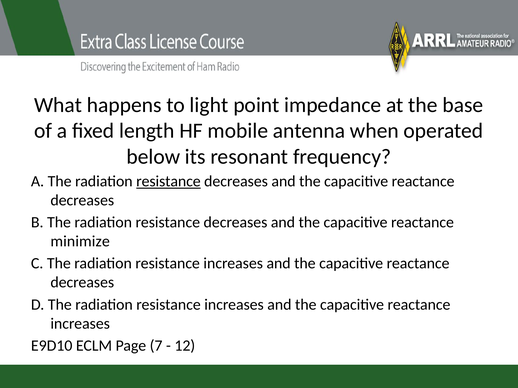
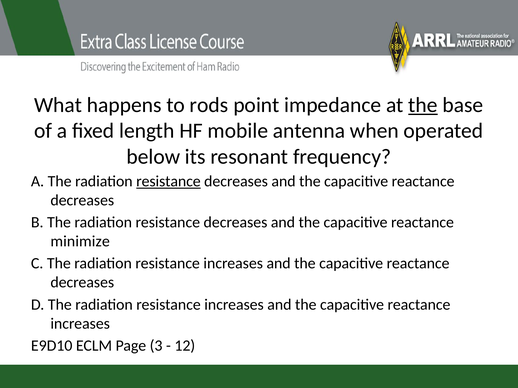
light: light -> rods (209, 105)
the underline: none -> present (423, 105)
7: 7 -> 3 (156, 346)
